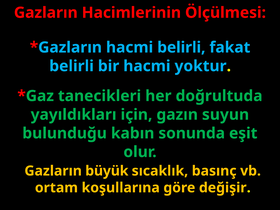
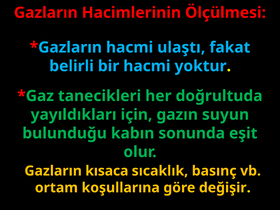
hacmi belirli: belirli -> ulaştı (181, 47)
büyük: büyük -> kısaca (107, 171)
